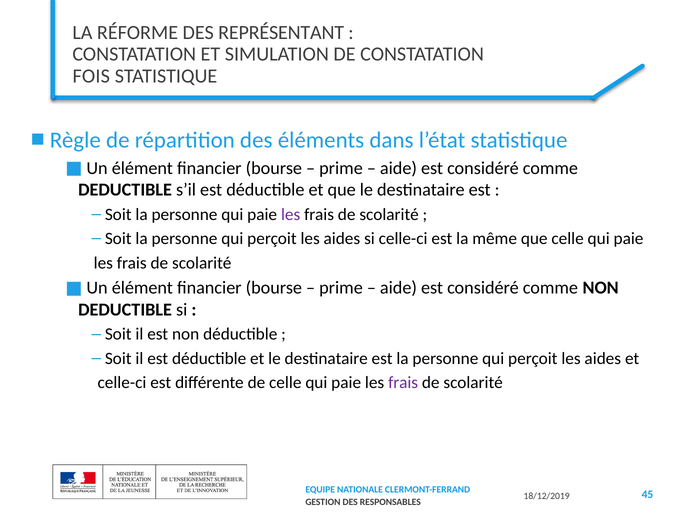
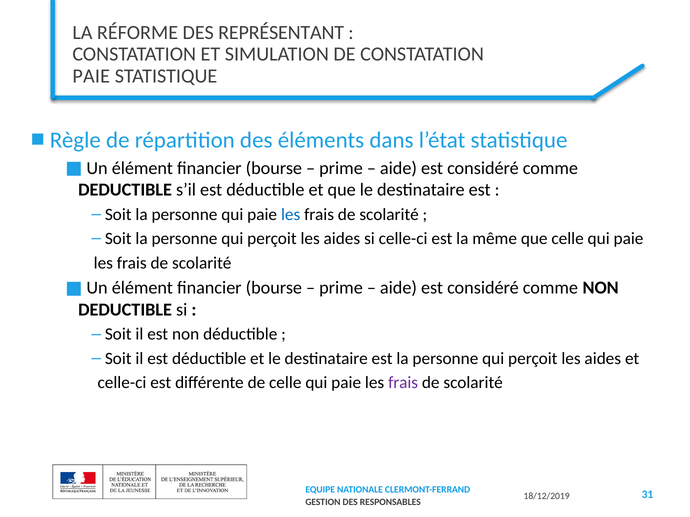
FOIS: FOIS -> PAIE (91, 76)
les colour: purple -> blue (291, 215)
45: 45 -> 31 (648, 495)
